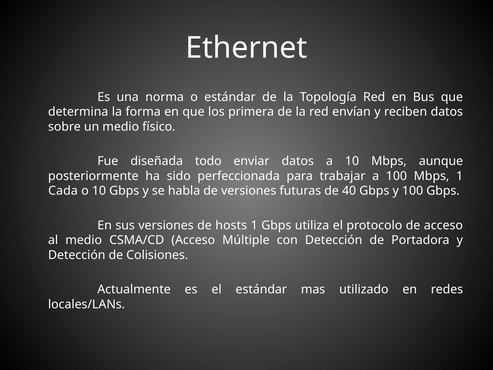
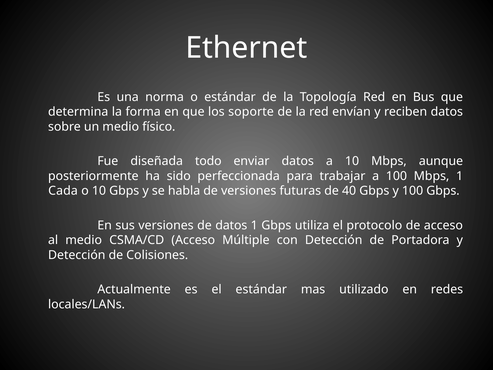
primera: primera -> soporte (251, 112)
de hosts: hosts -> datos (231, 225)
